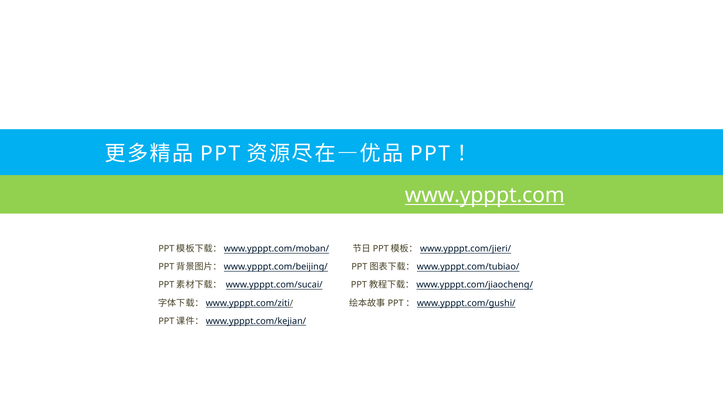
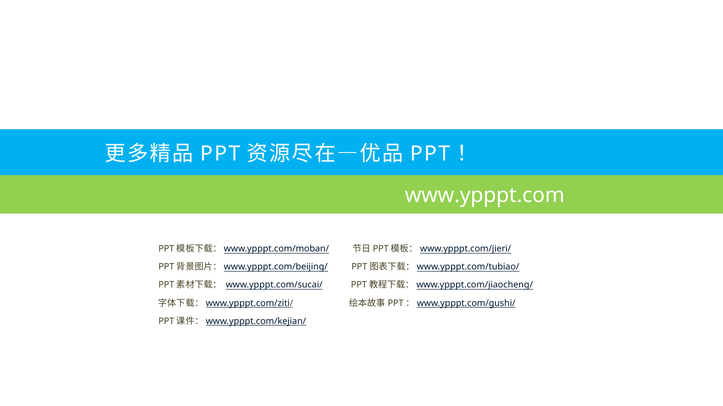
www.ypppt.com underline: present -> none (485, 196)
